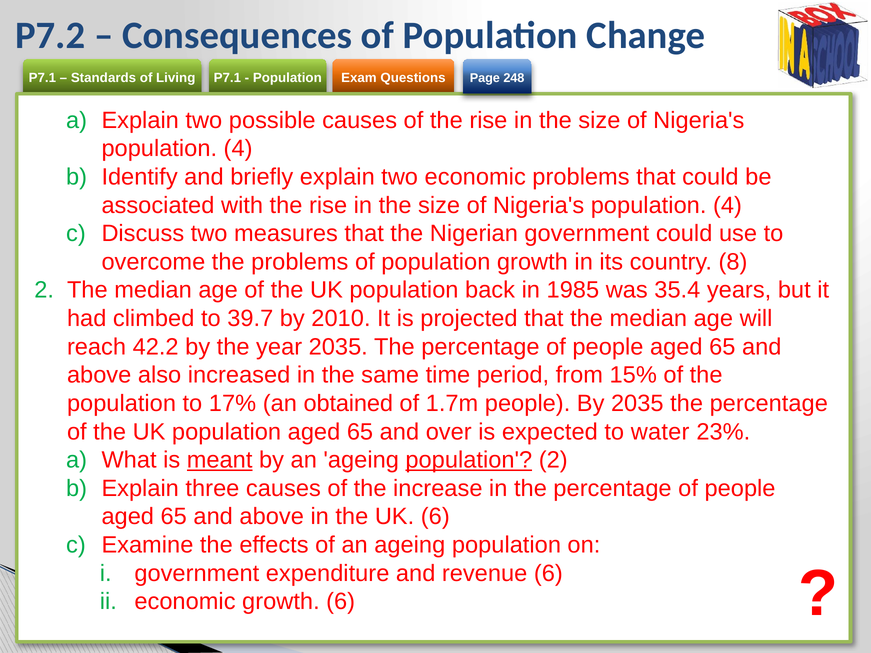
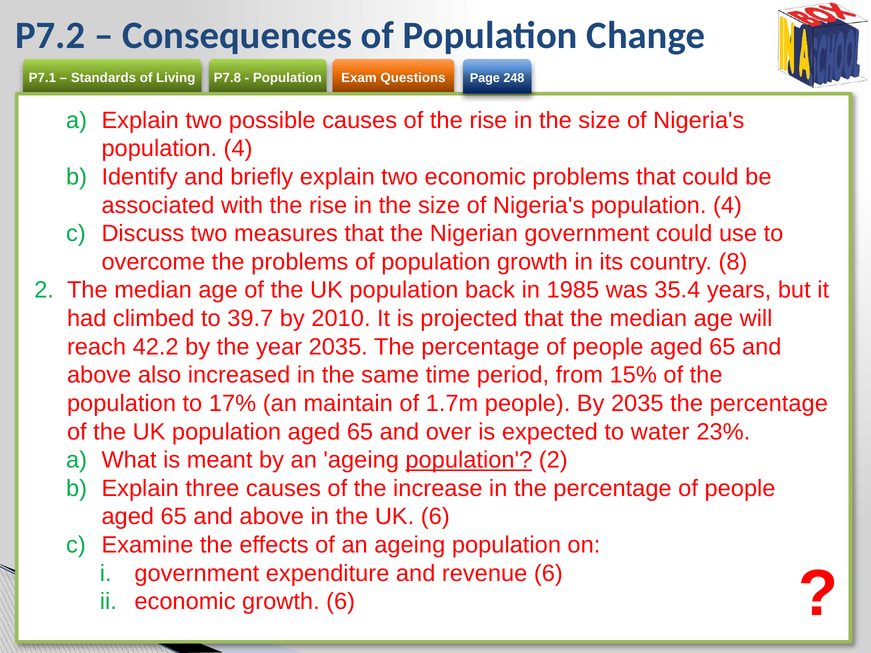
P7.1: P7.1 -> P7.8 (227, 78)
obtained: obtained -> maintain (348, 404)
meant underline: present -> none (220, 460)
